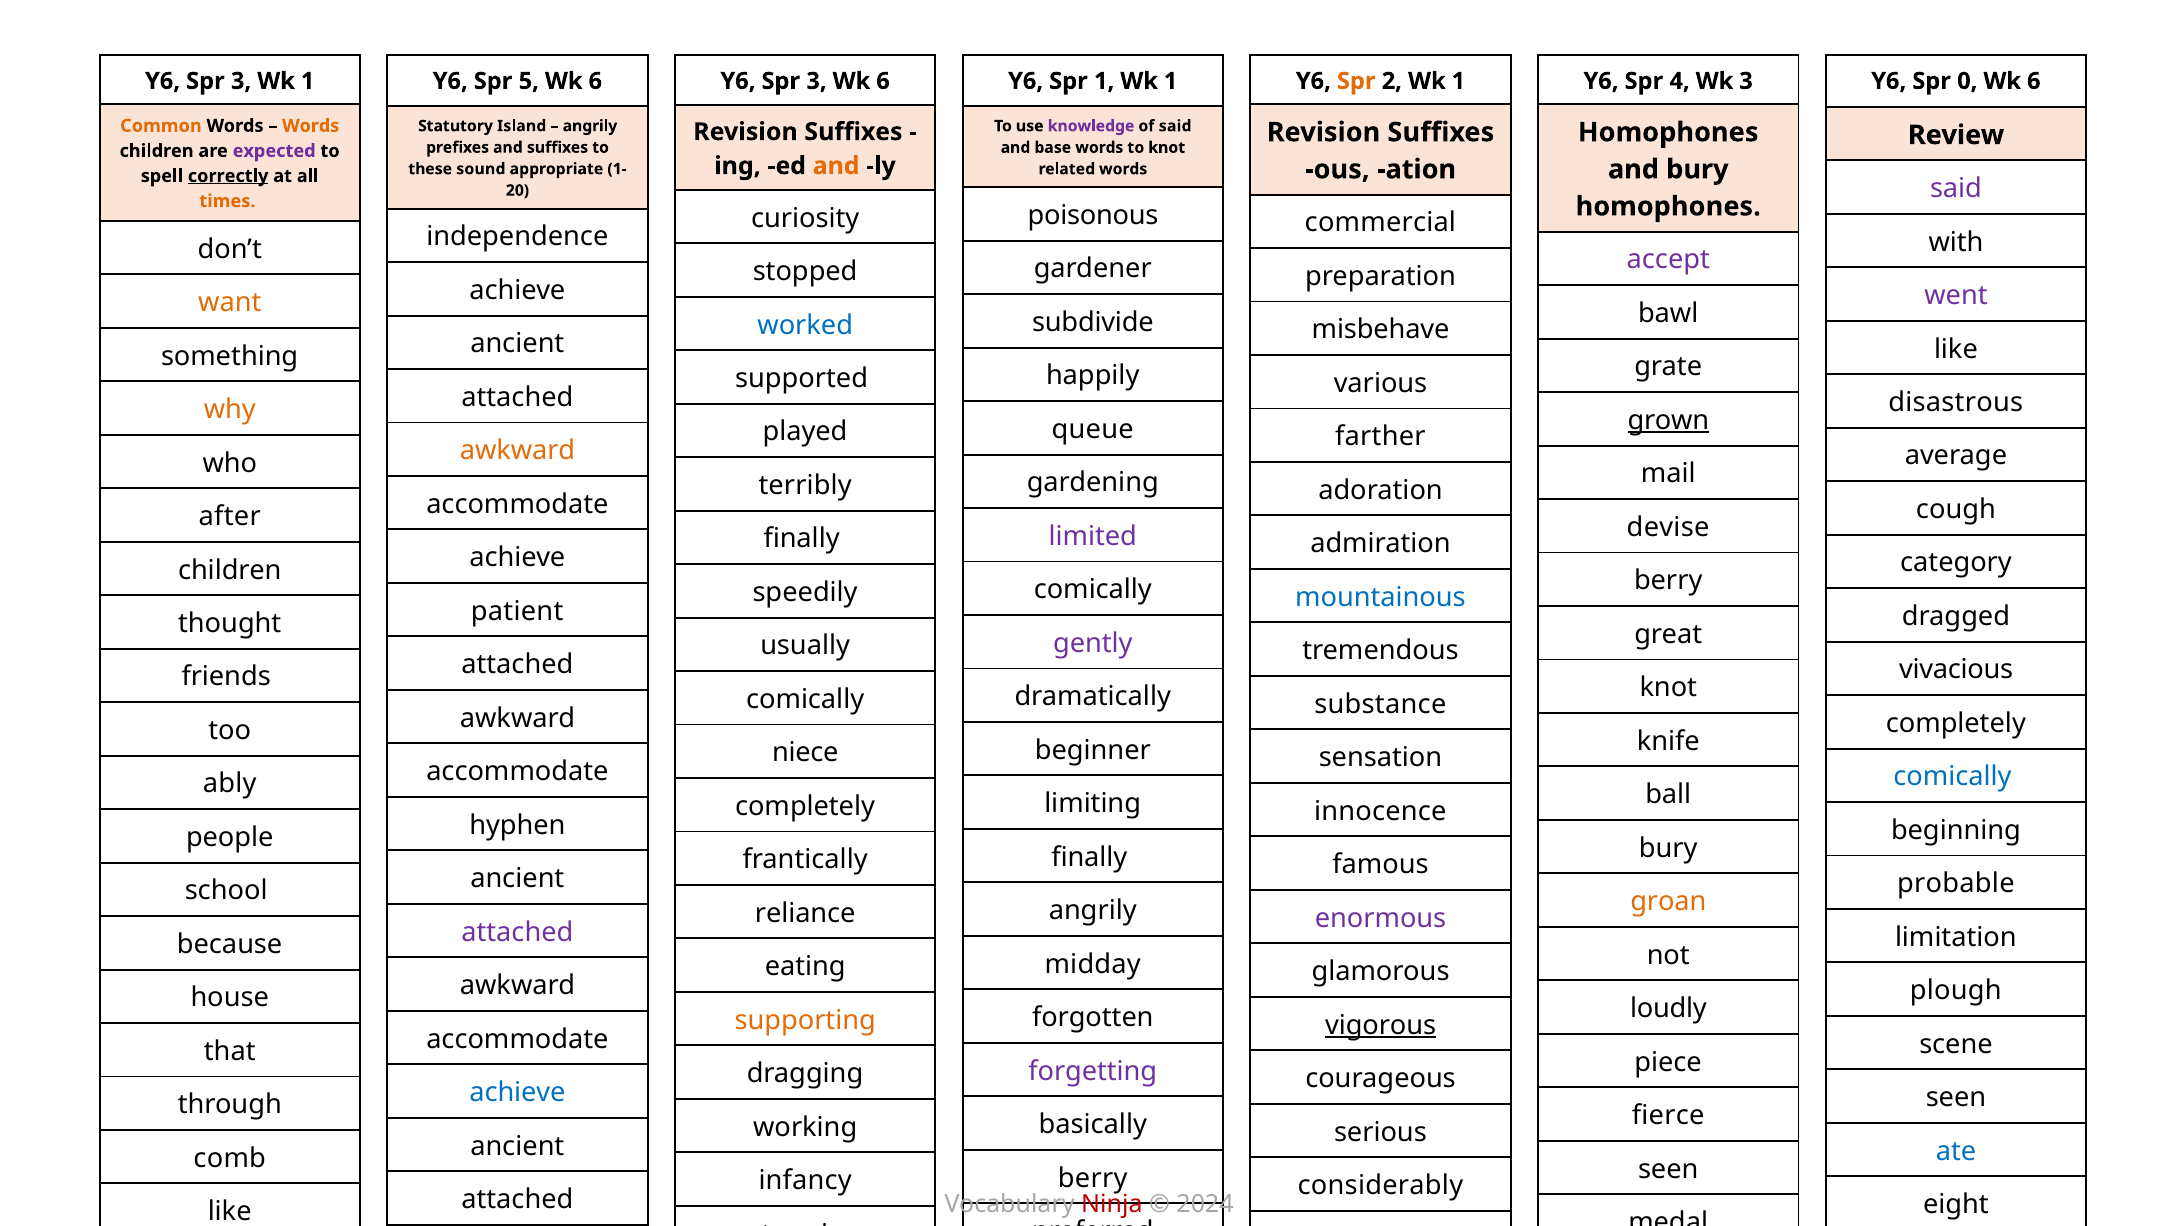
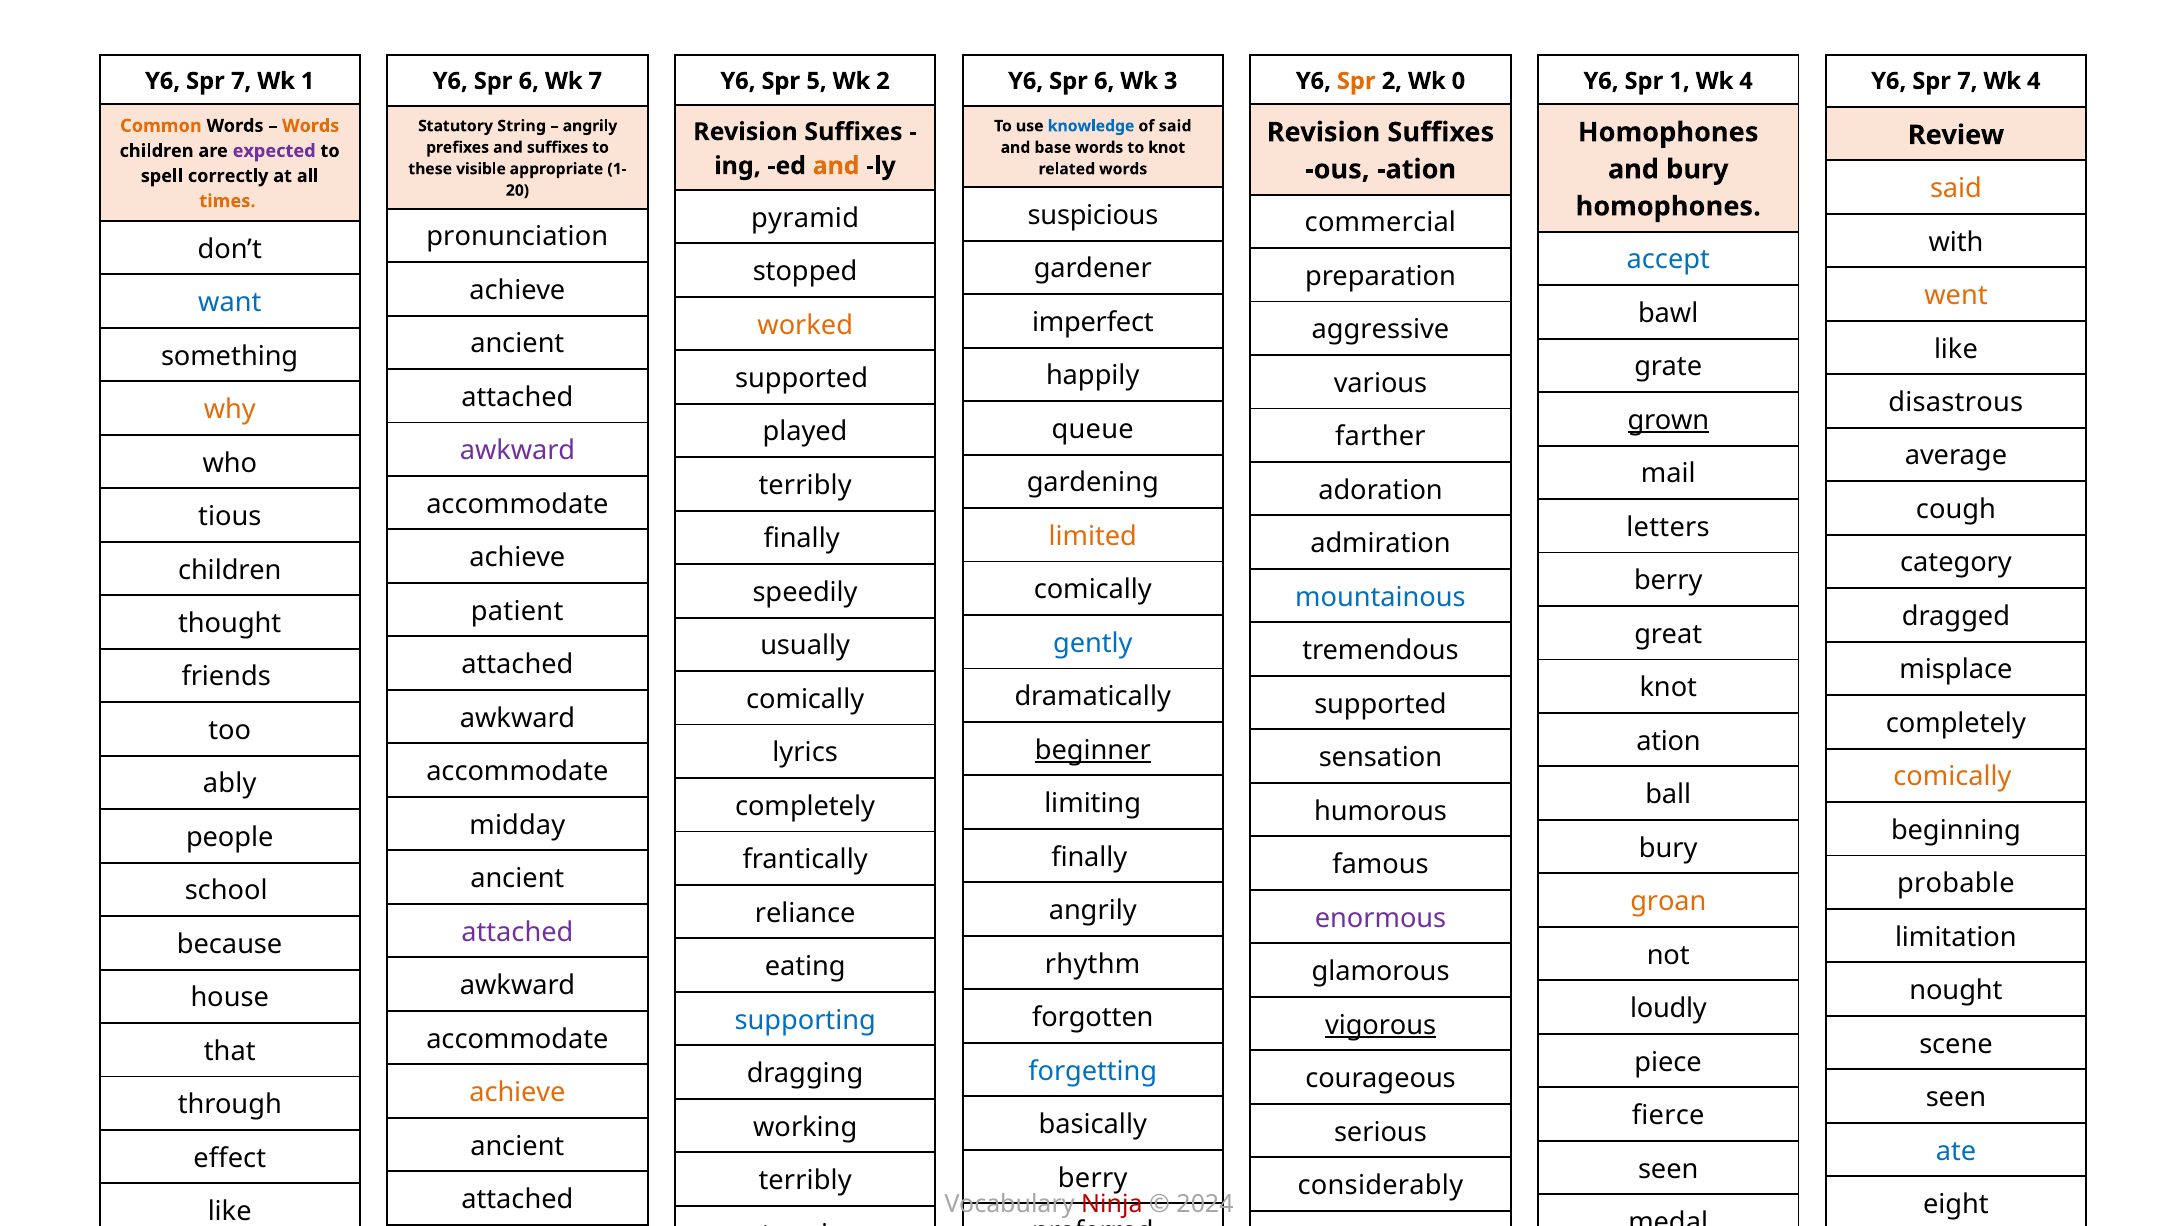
3: 3 -> 7 (241, 81)
5: 5 -> 6 (529, 81)
6: 6 -> 7 (595, 81)
3: 3 -> 5 (816, 81)
6: 6 -> 2 (883, 81)
1: 1 -> 6 (1104, 81)
1: 1 -> 3 (1171, 81)
2 Wk 1: 1 -> 0 (1458, 81)
Spr 4: 4 -> 1 (1680, 81)
3: 3 -> 4 (1746, 81)
0: 0 -> 7 (1967, 81)
6: 6 -> 4 (2034, 81)
Island: Island -> String (522, 126)
knowledge colour: purple -> blue (1091, 126)
sound: sound -> visible (481, 169)
correctly underline: present -> none (228, 176)
said colour: purple -> orange (1956, 189)
poisonous: poisonous -> suspicious (1093, 215)
curiosity: curiosity -> pyramid (805, 218)
independence: independence -> pronunciation (517, 237)
accept colour: purple -> blue (1668, 260)
went colour: purple -> orange (1956, 295)
want colour: orange -> blue (230, 303)
subdivide: subdivide -> imperfect (1093, 322)
worked colour: blue -> orange (805, 325)
misbehave: misbehave -> aggressive (1380, 330)
awkward colour: orange -> purple (518, 451)
after: after -> tious (230, 516)
devise: devise -> letters (1668, 527)
limited colour: purple -> orange (1093, 536)
gently colour: purple -> blue (1093, 643)
vivacious: vivacious -> misplace (1956, 670)
substance: substance -> supported (1380, 704)
knife: knife -> ation (1668, 741)
beginner underline: none -> present (1093, 750)
niece: niece -> lyrics (805, 753)
comically colour: blue -> orange (1952, 777)
innocence: innocence -> humorous (1380, 811)
hyphen: hyphen -> midday (517, 825)
midday: midday -> rhythm (1093, 964)
plough: plough -> nought (1956, 991)
supporting colour: orange -> blue (805, 1020)
forgetting colour: purple -> blue (1093, 1071)
achieve colour: blue -> orange (517, 1092)
comb: comb -> effect (230, 1158)
infancy: infancy -> terribly (805, 1180)
